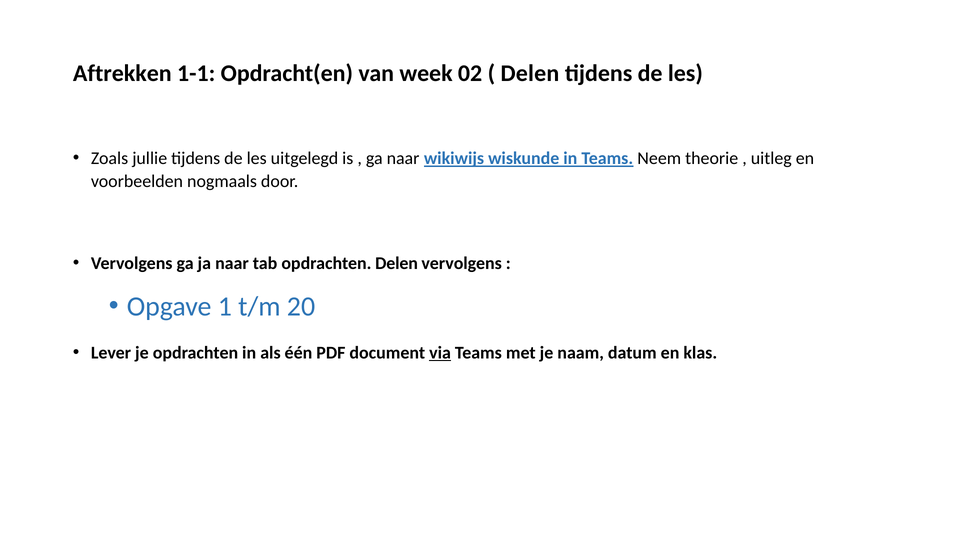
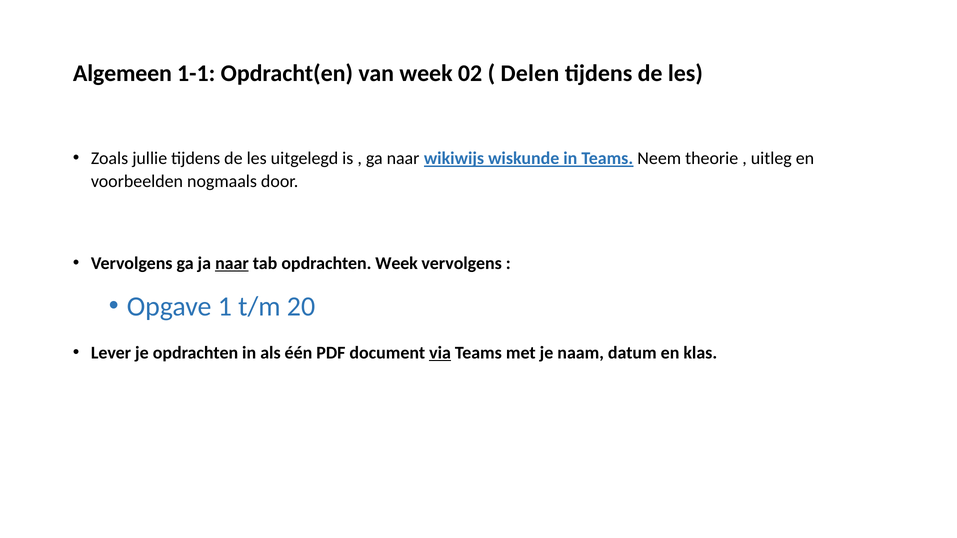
Aftrekken: Aftrekken -> Algemeen (122, 73)
naar underline: none -> present (232, 263)
opdrachten Delen: Delen -> Week (397, 263)
